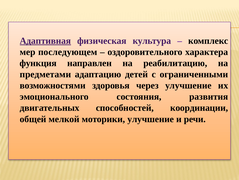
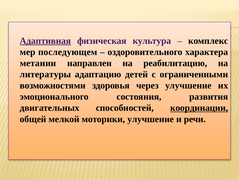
функция: функция -> метании (38, 63)
предметами: предметами -> литературы (45, 74)
координации underline: none -> present (199, 107)
